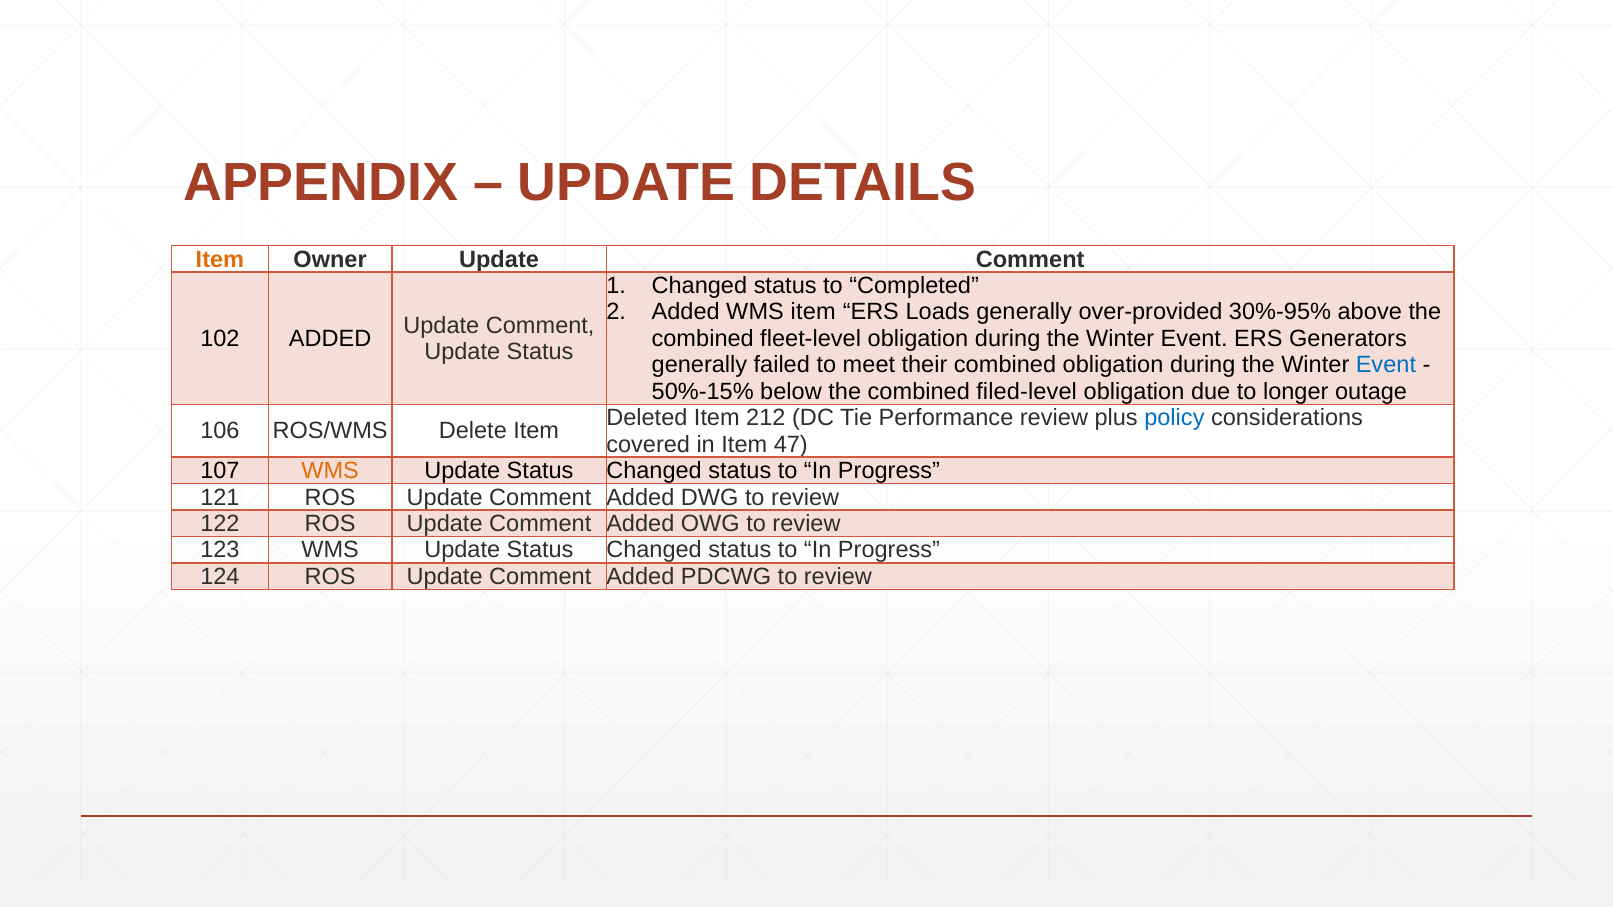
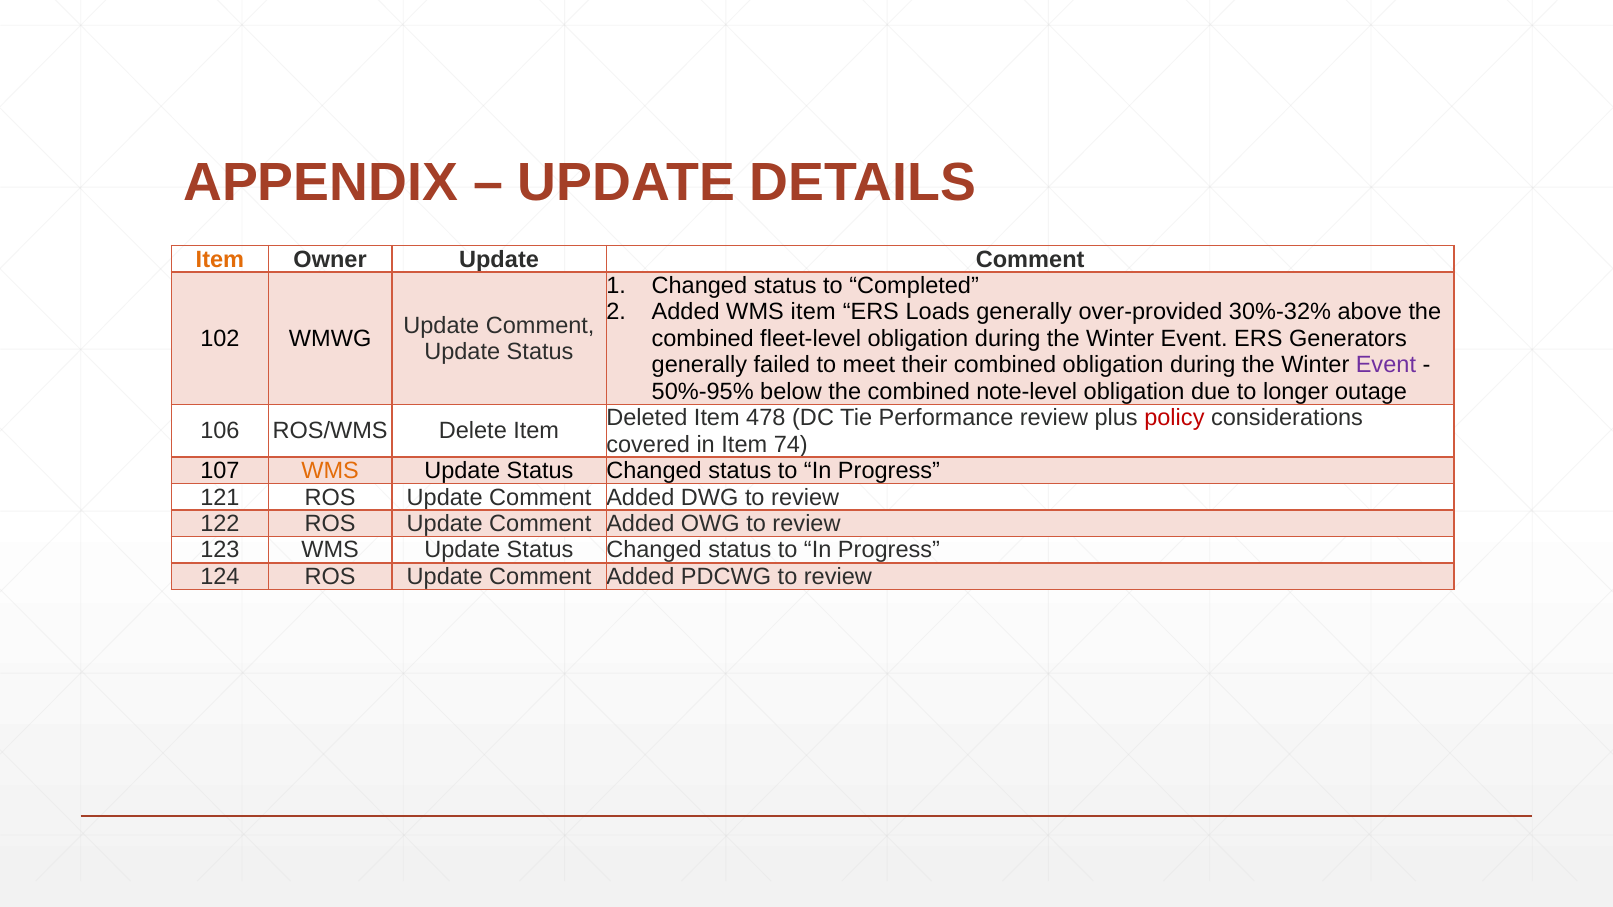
30%-95%: 30%-95% -> 30%-32% (1280, 312)
102 ADDED: ADDED -> WMWG (330, 339)
Event colour: blue -> purple (1386, 365)
50%-15%: 50%-15% -> 50%-95% (703, 392)
filed-level: filed-level -> note-level (1027, 392)
212: 212 -> 478 (766, 418)
policy colour: blue -> red (1174, 418)
47: 47 -> 74 (791, 444)
